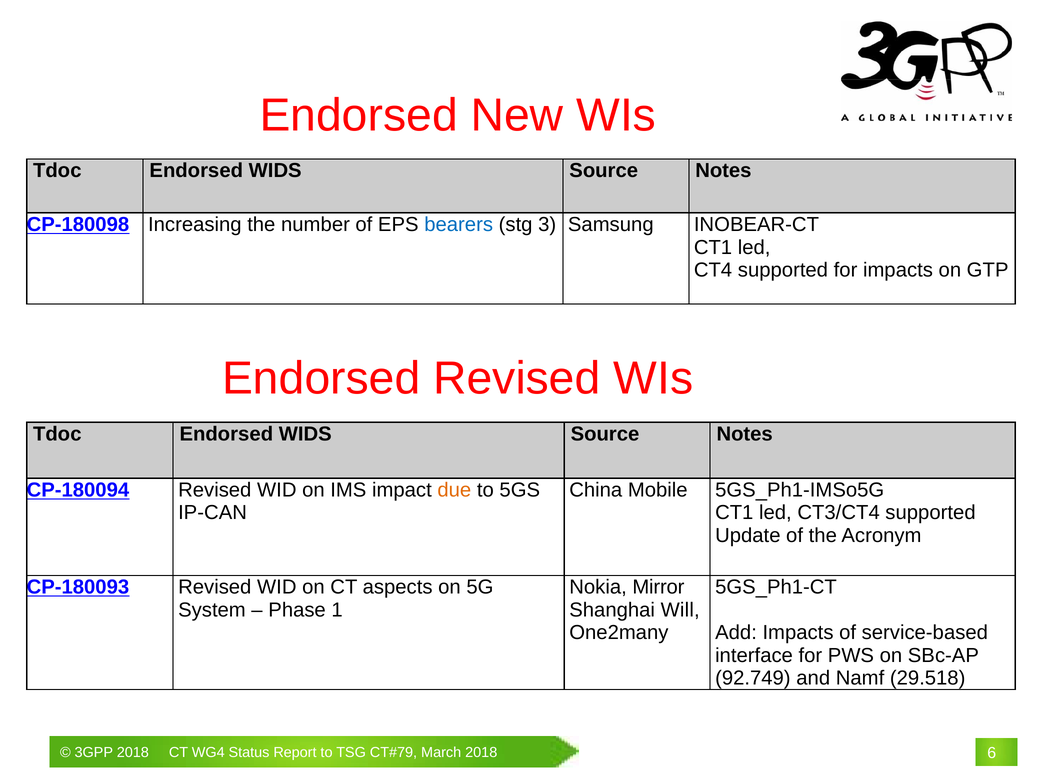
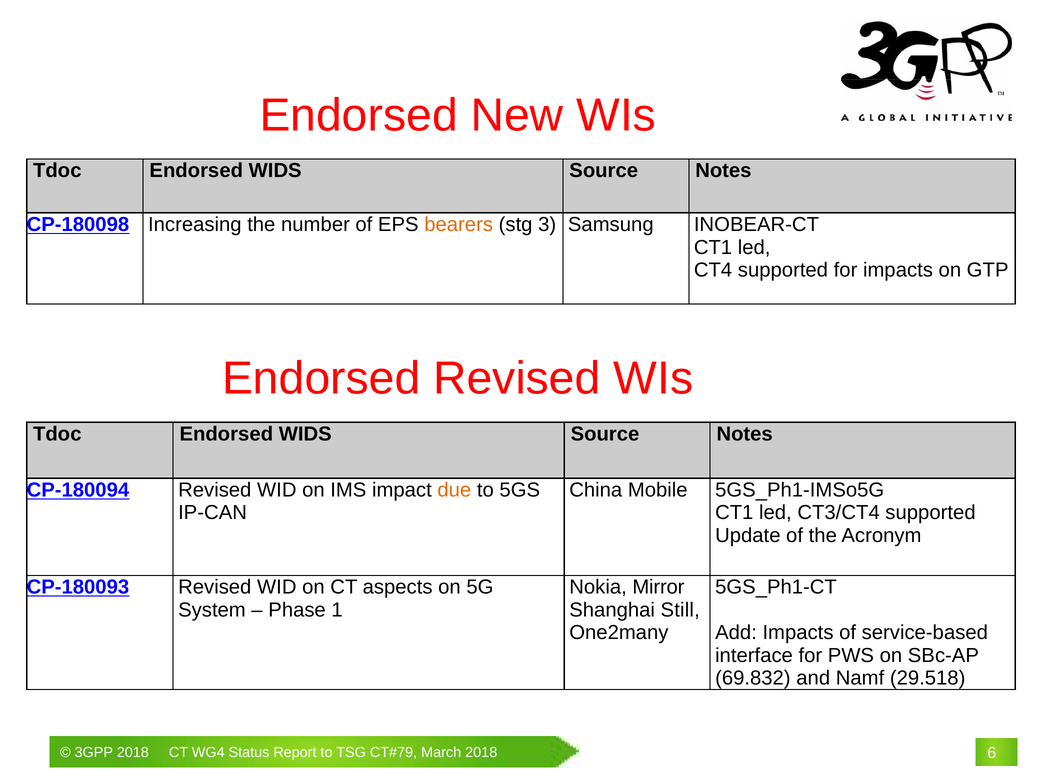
bearers colour: blue -> orange (459, 224)
Will: Will -> Still (680, 610)
92.749: 92.749 -> 69.832 (753, 678)
